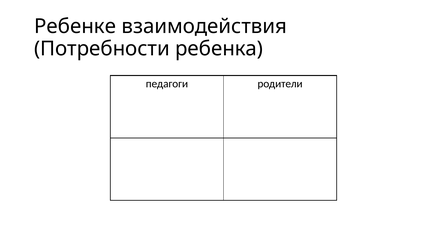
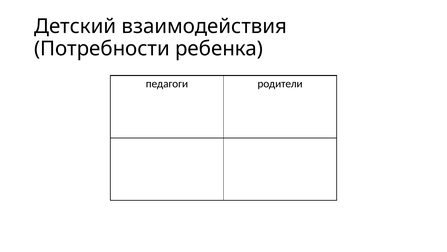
Ребенке: Ребенке -> Детский (75, 26)
